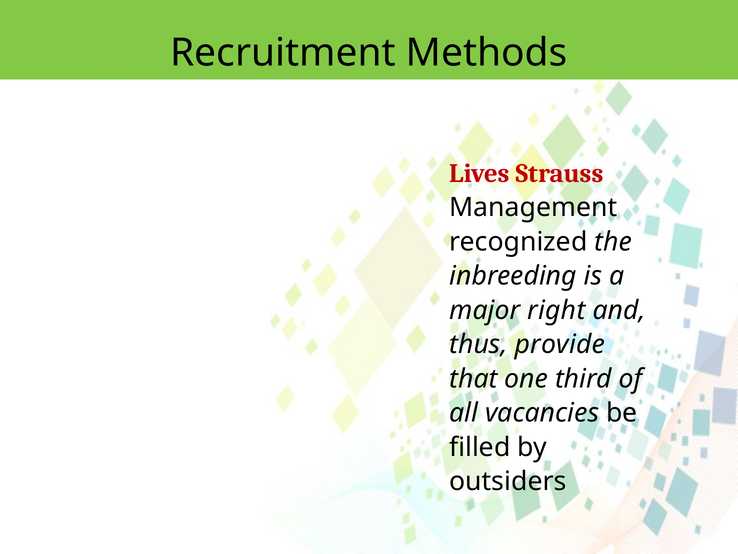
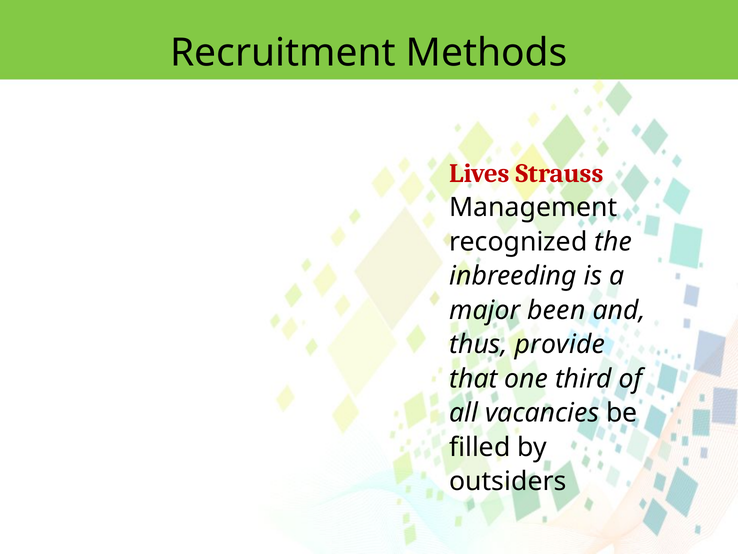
right: right -> been (556, 310)
